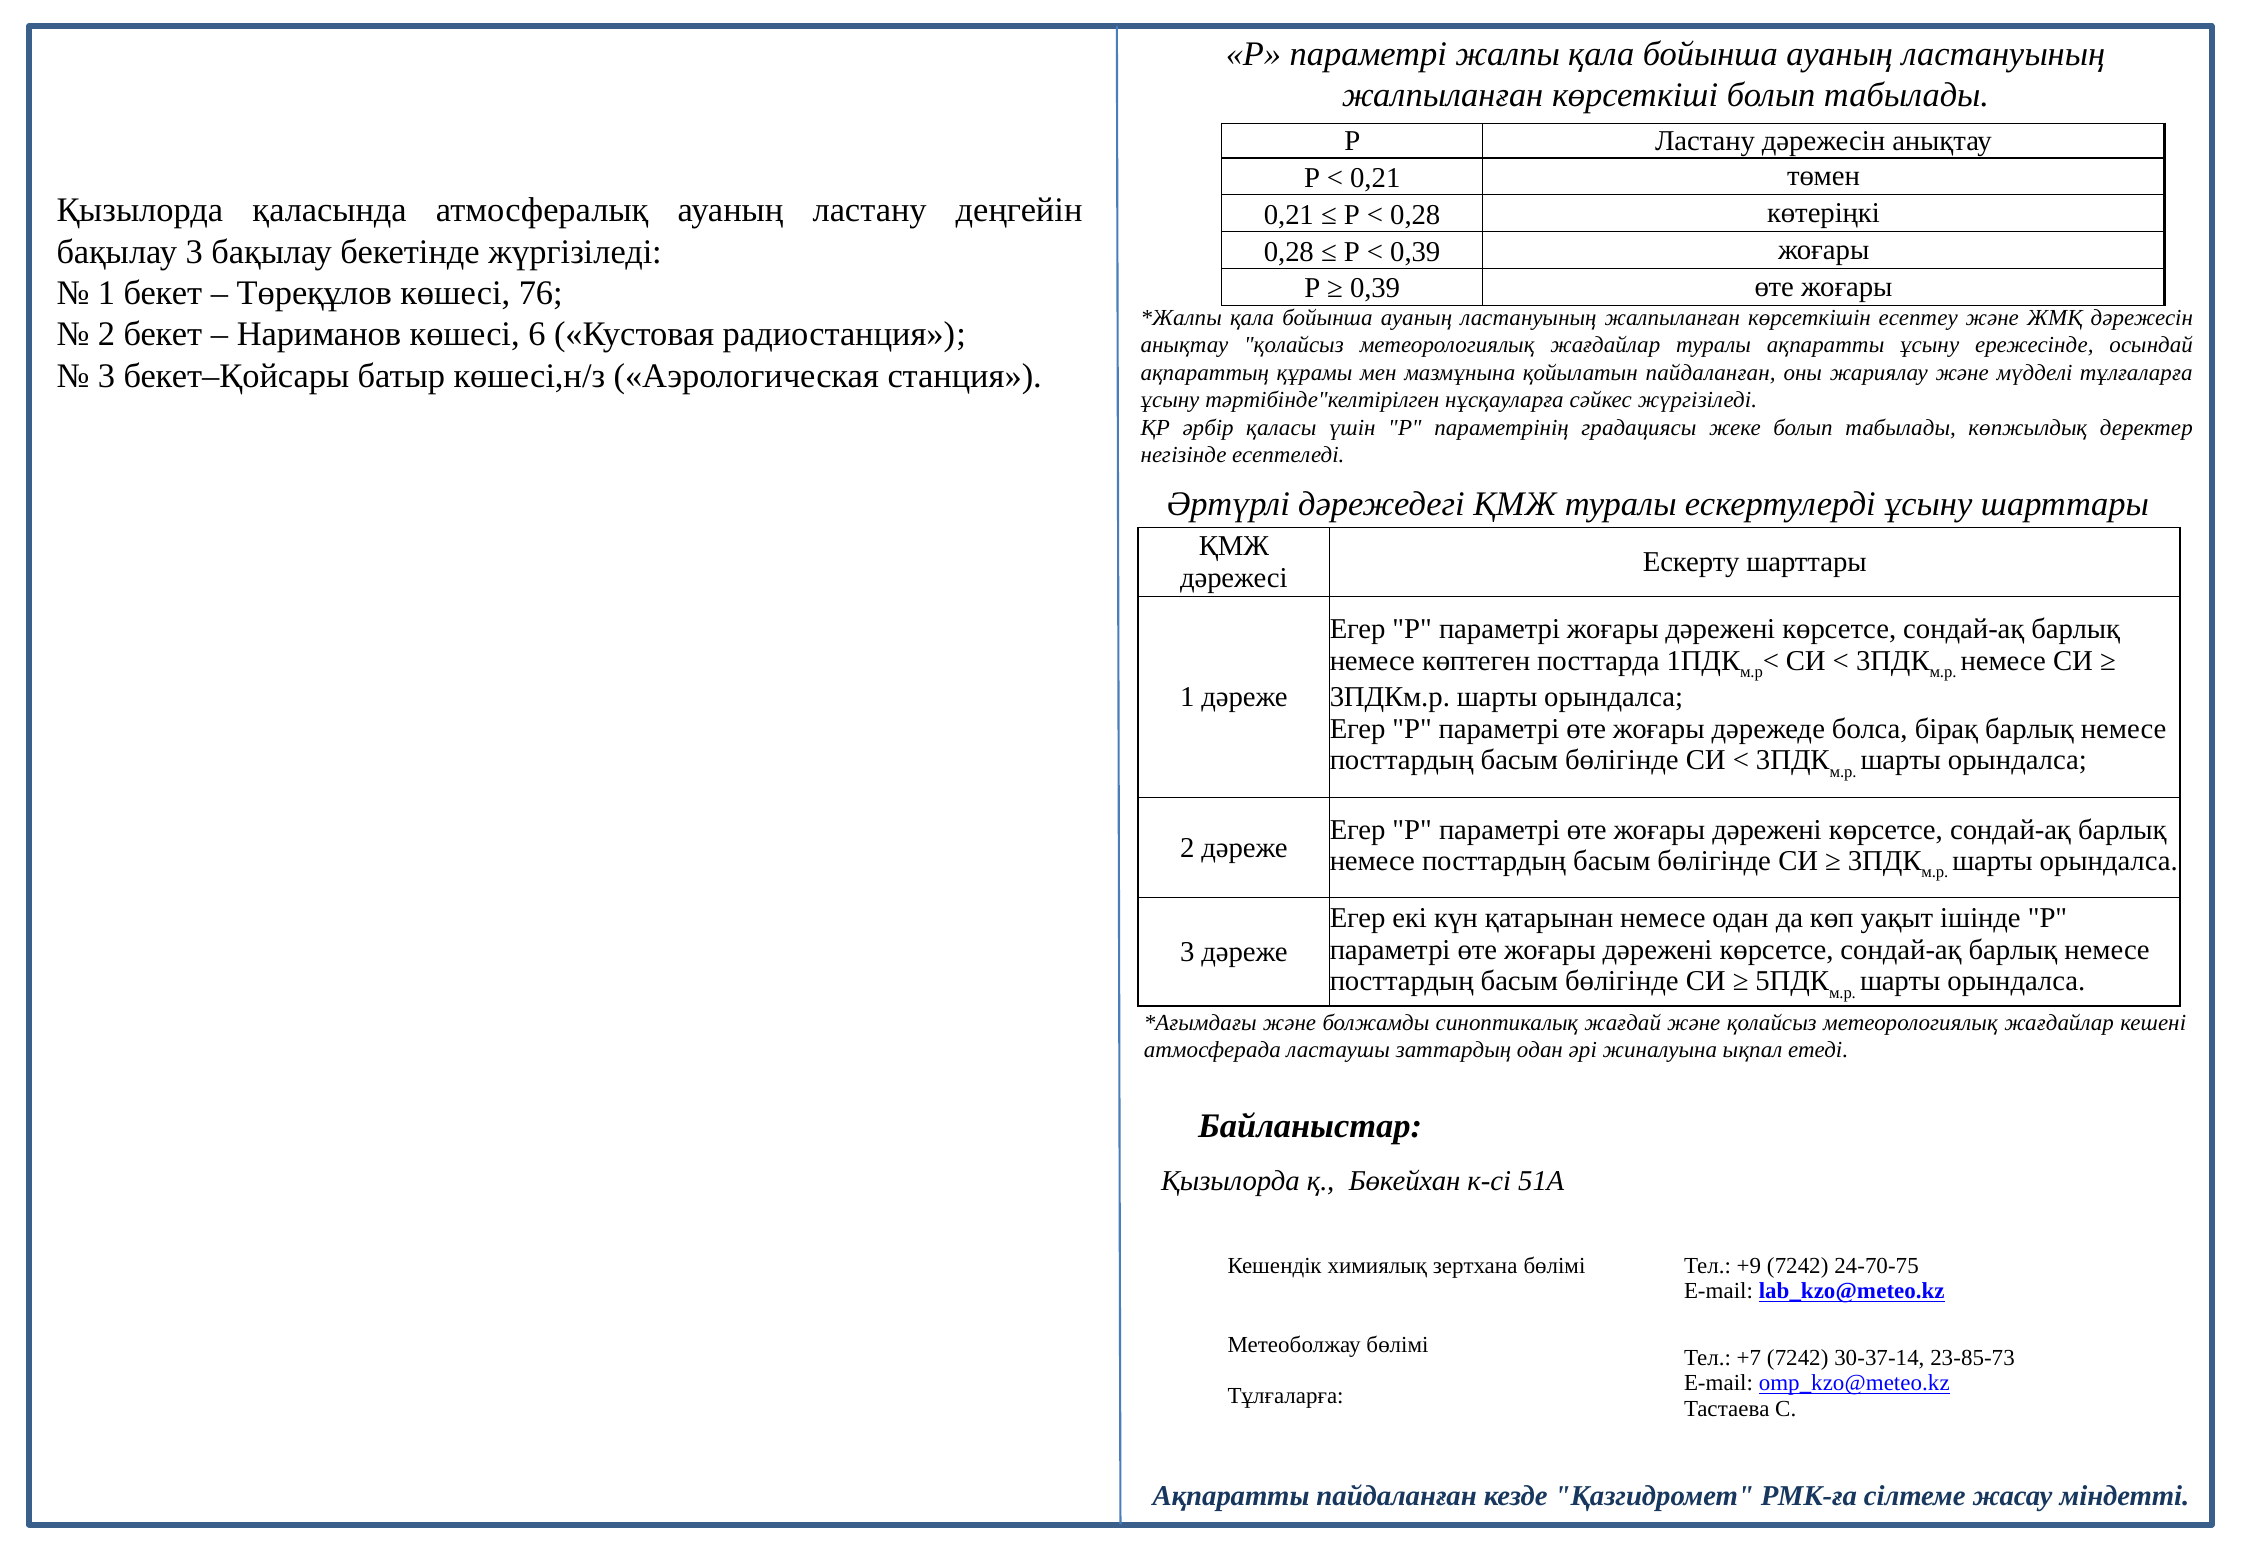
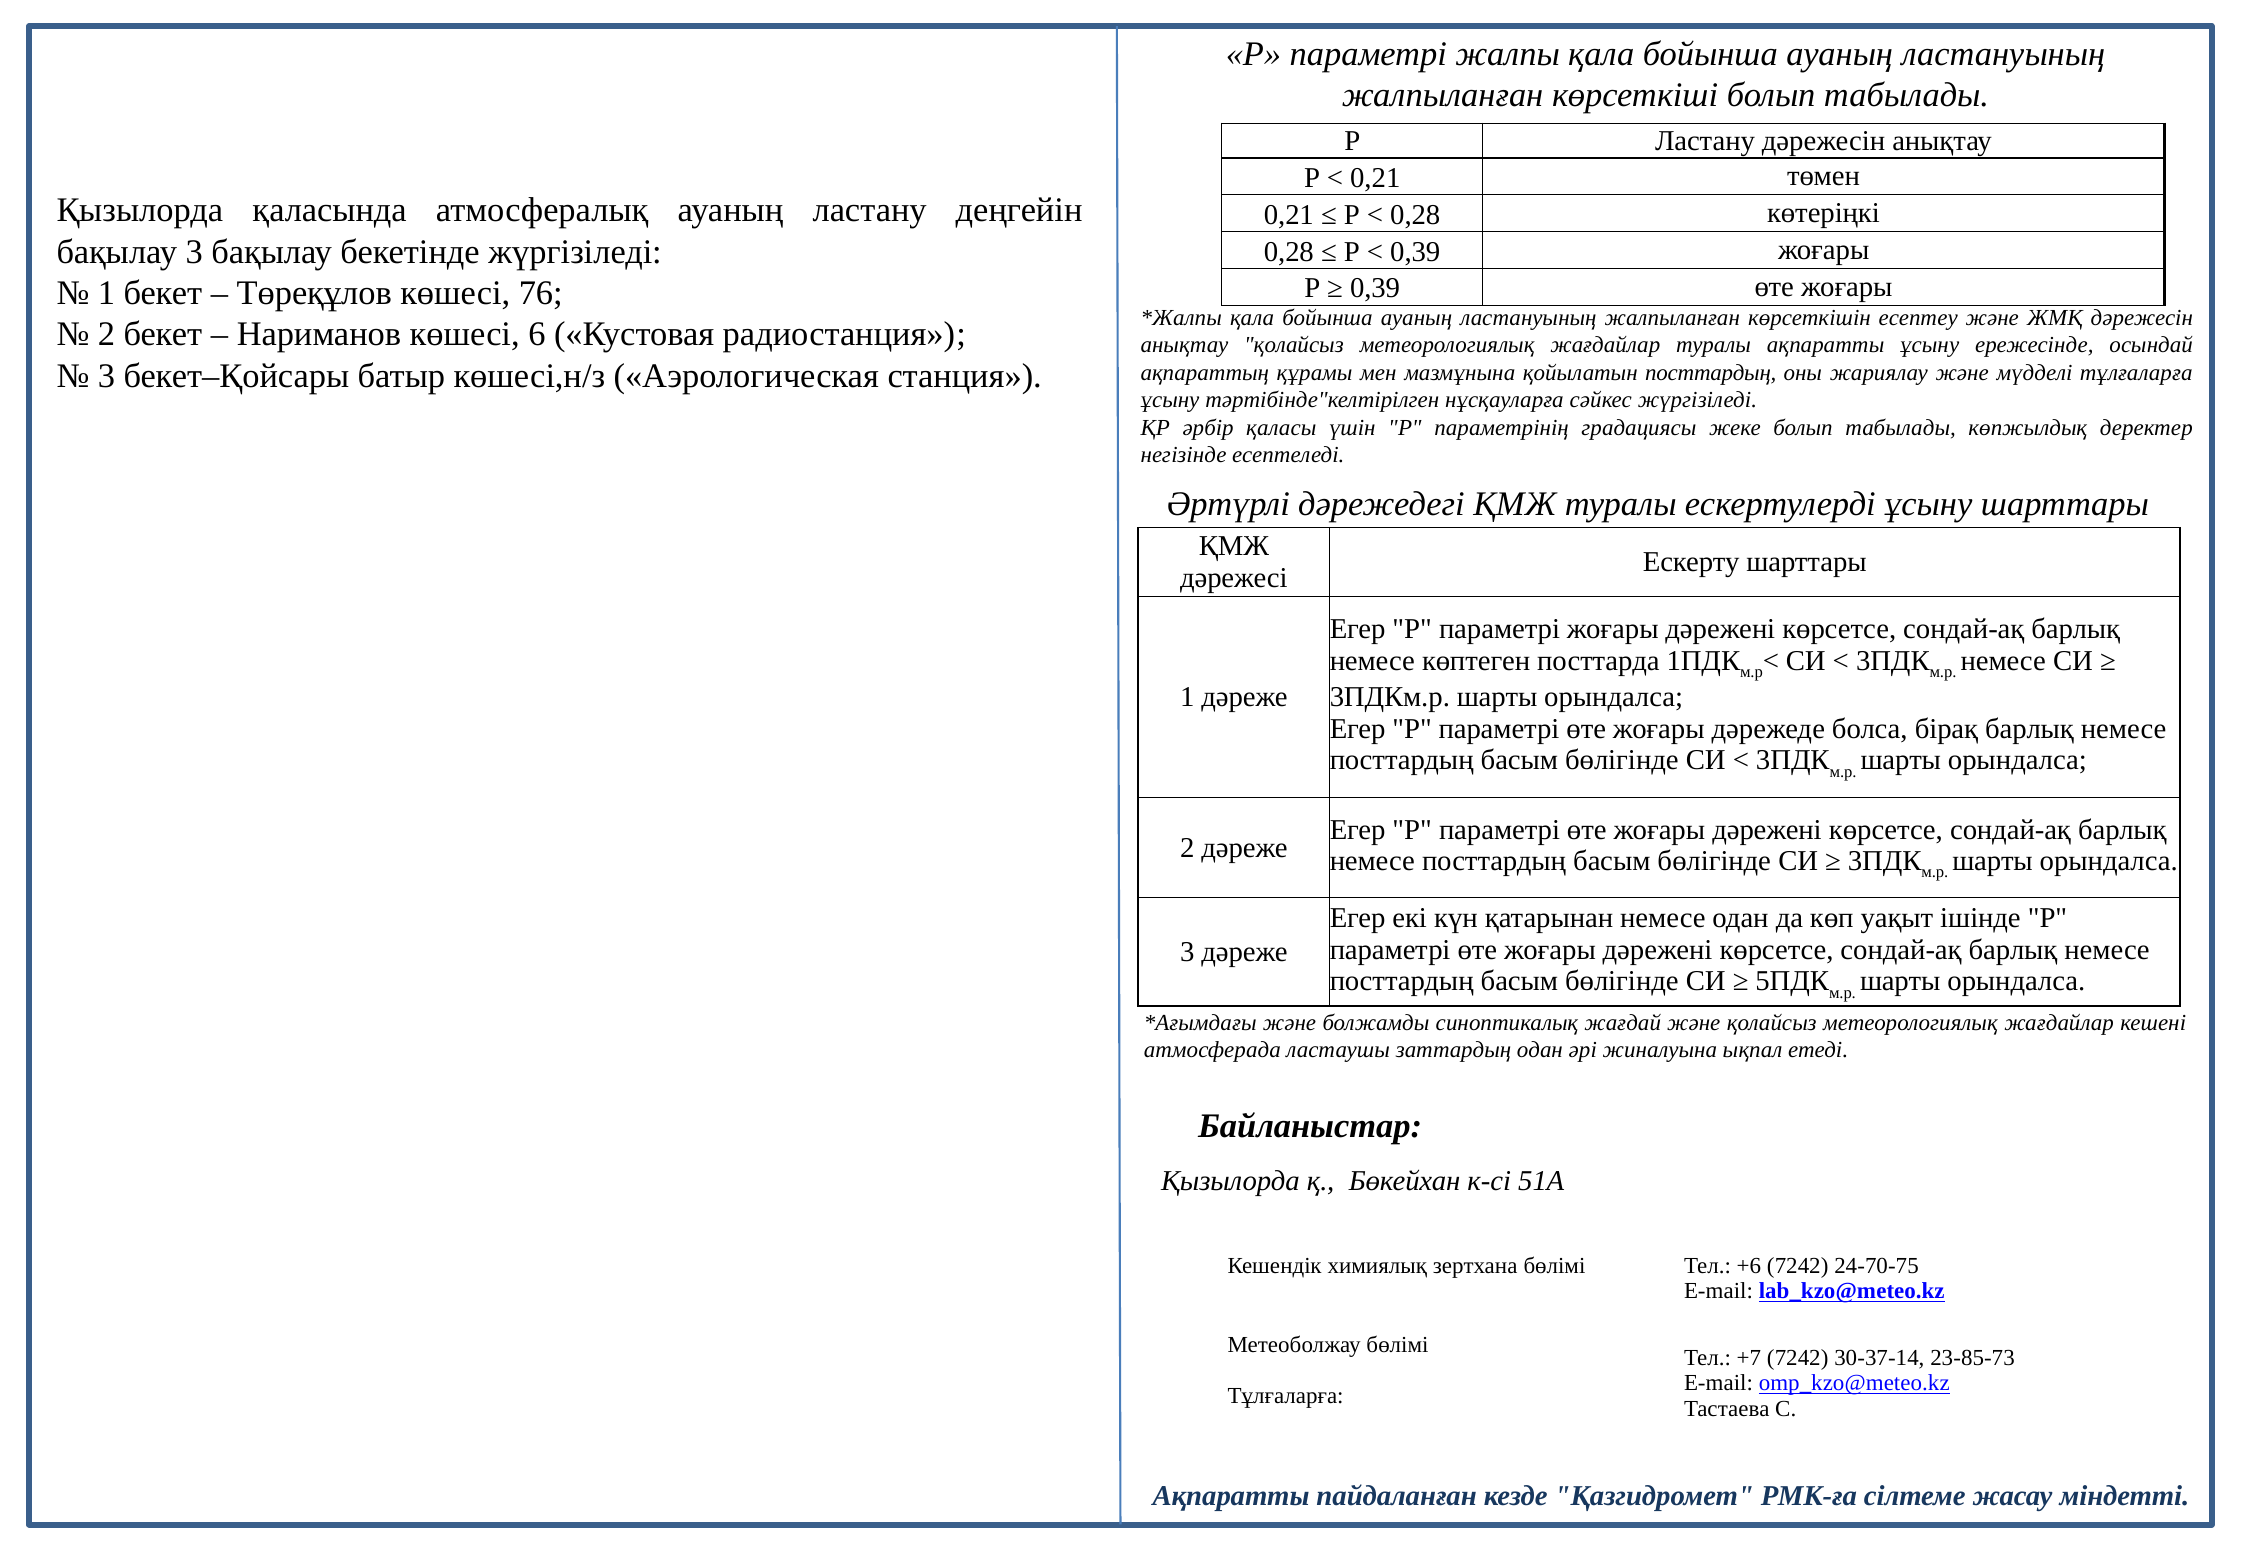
қойылатын пайдаланған: пайдаланған -> посттардың (1711, 373)
+9: +9 -> +6 (1749, 1266)
